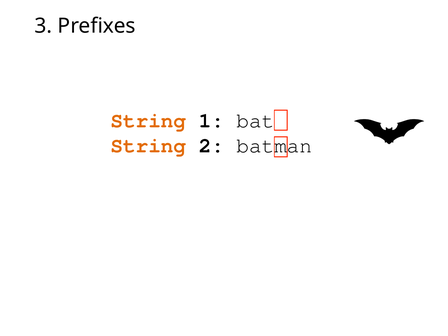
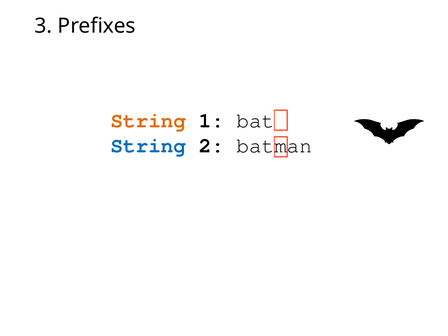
String colour: orange -> blue (148, 146)
